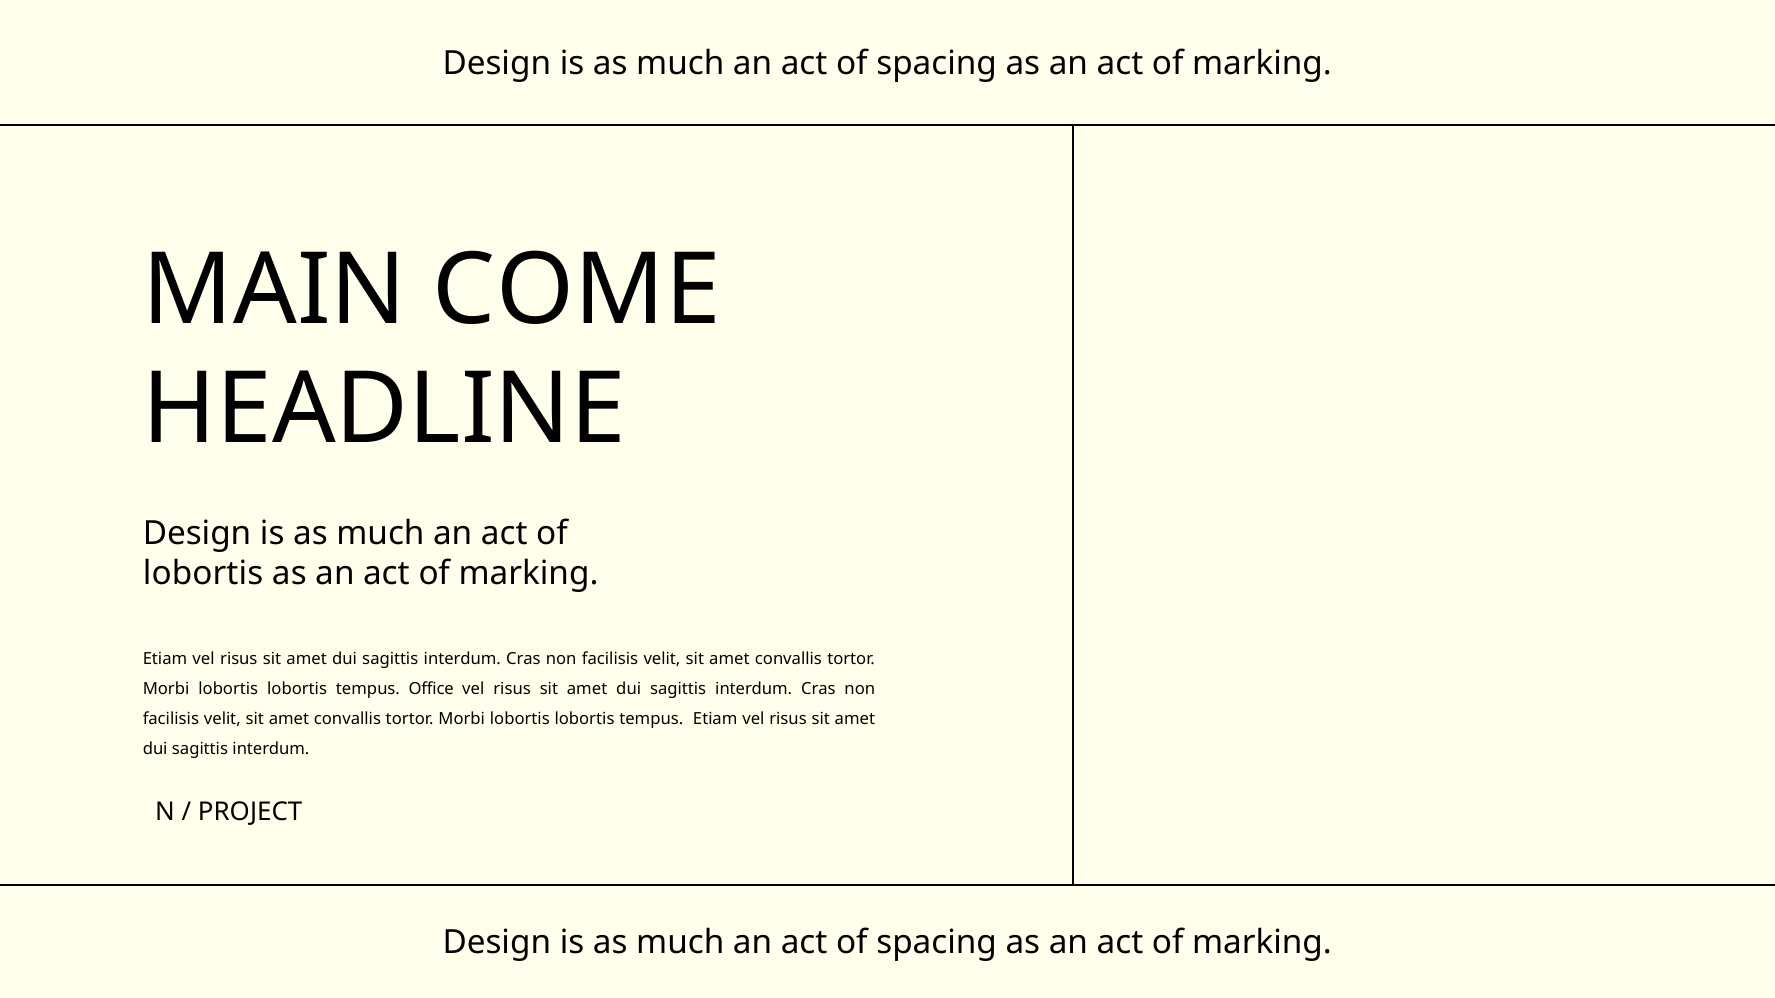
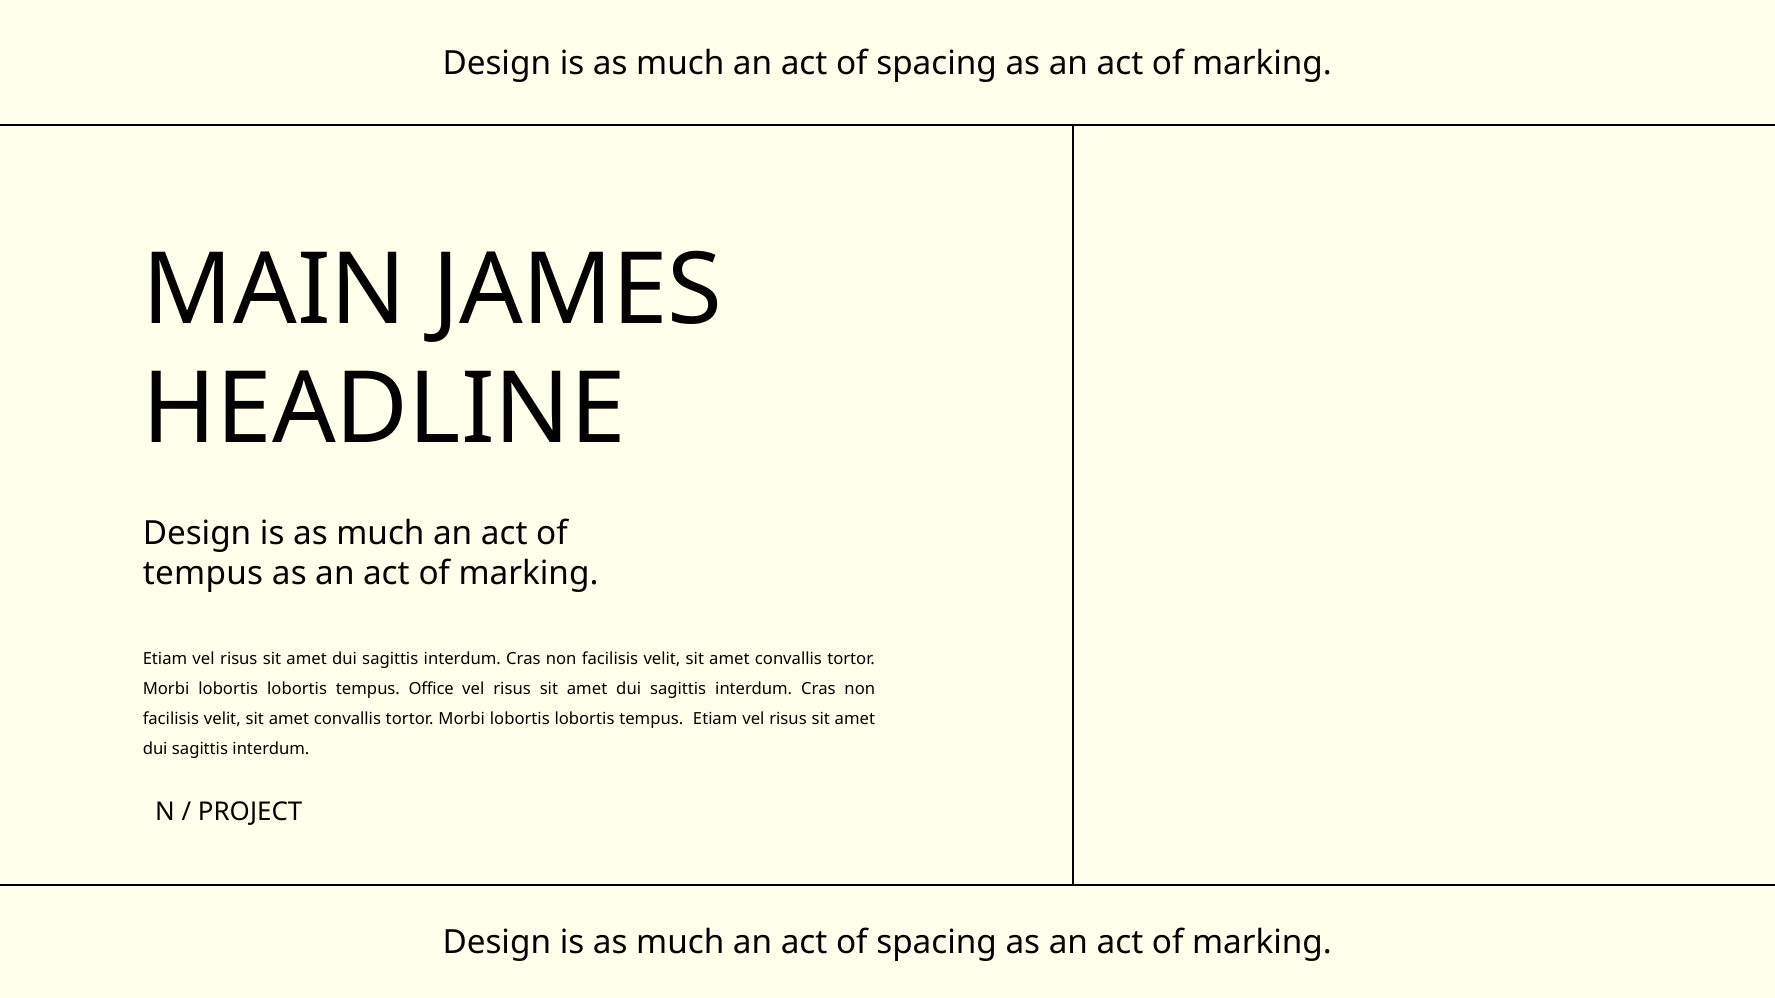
COME: COME -> JAMES (577, 290)
lobortis: lobortis -> tempus (203, 574)
